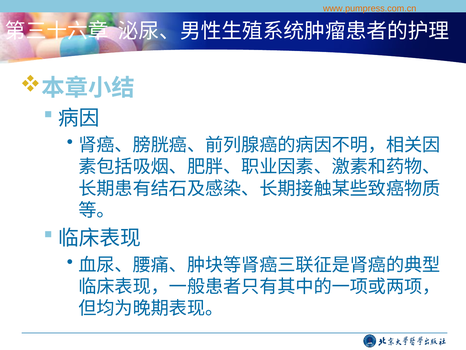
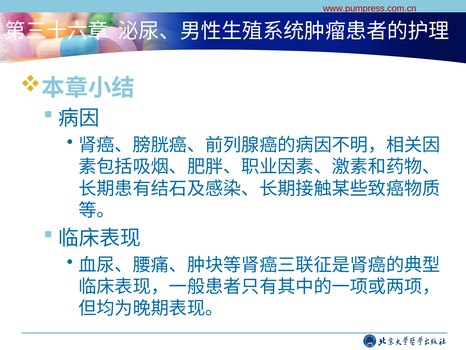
www.pumpress.com.cn colour: orange -> red (370, 8)
